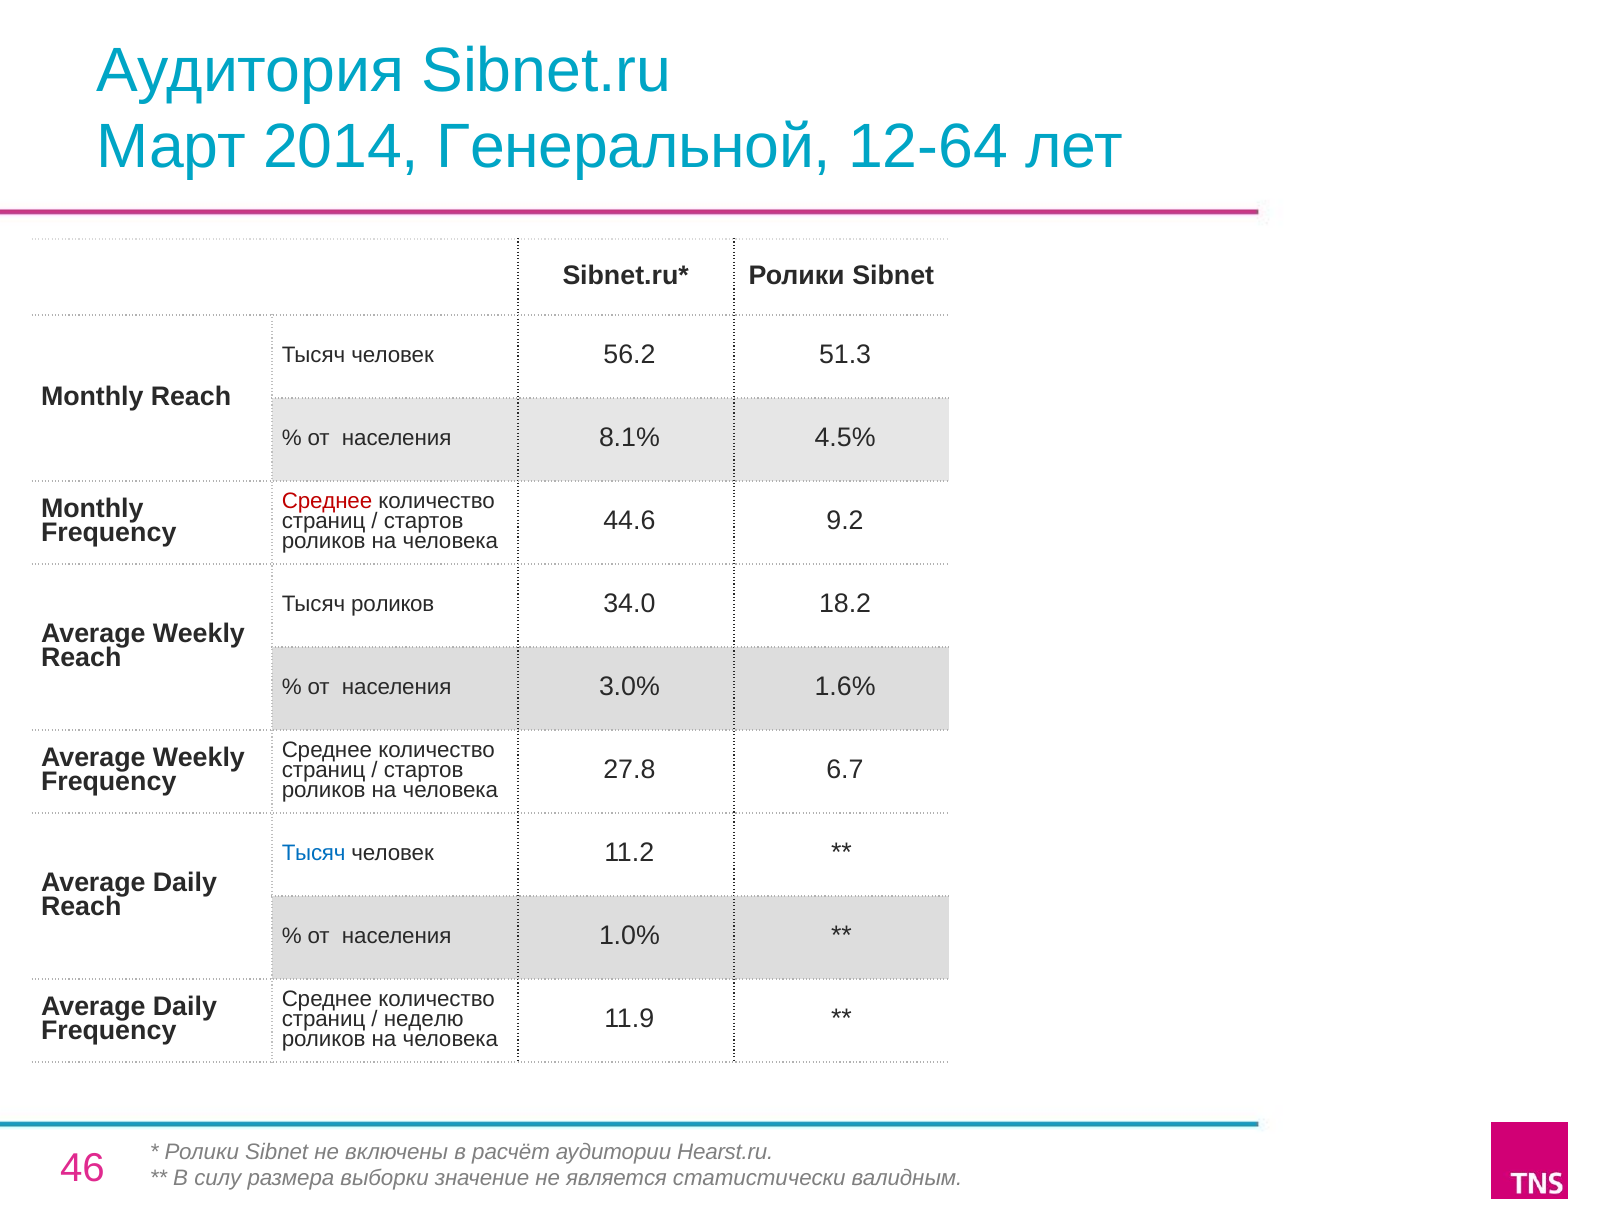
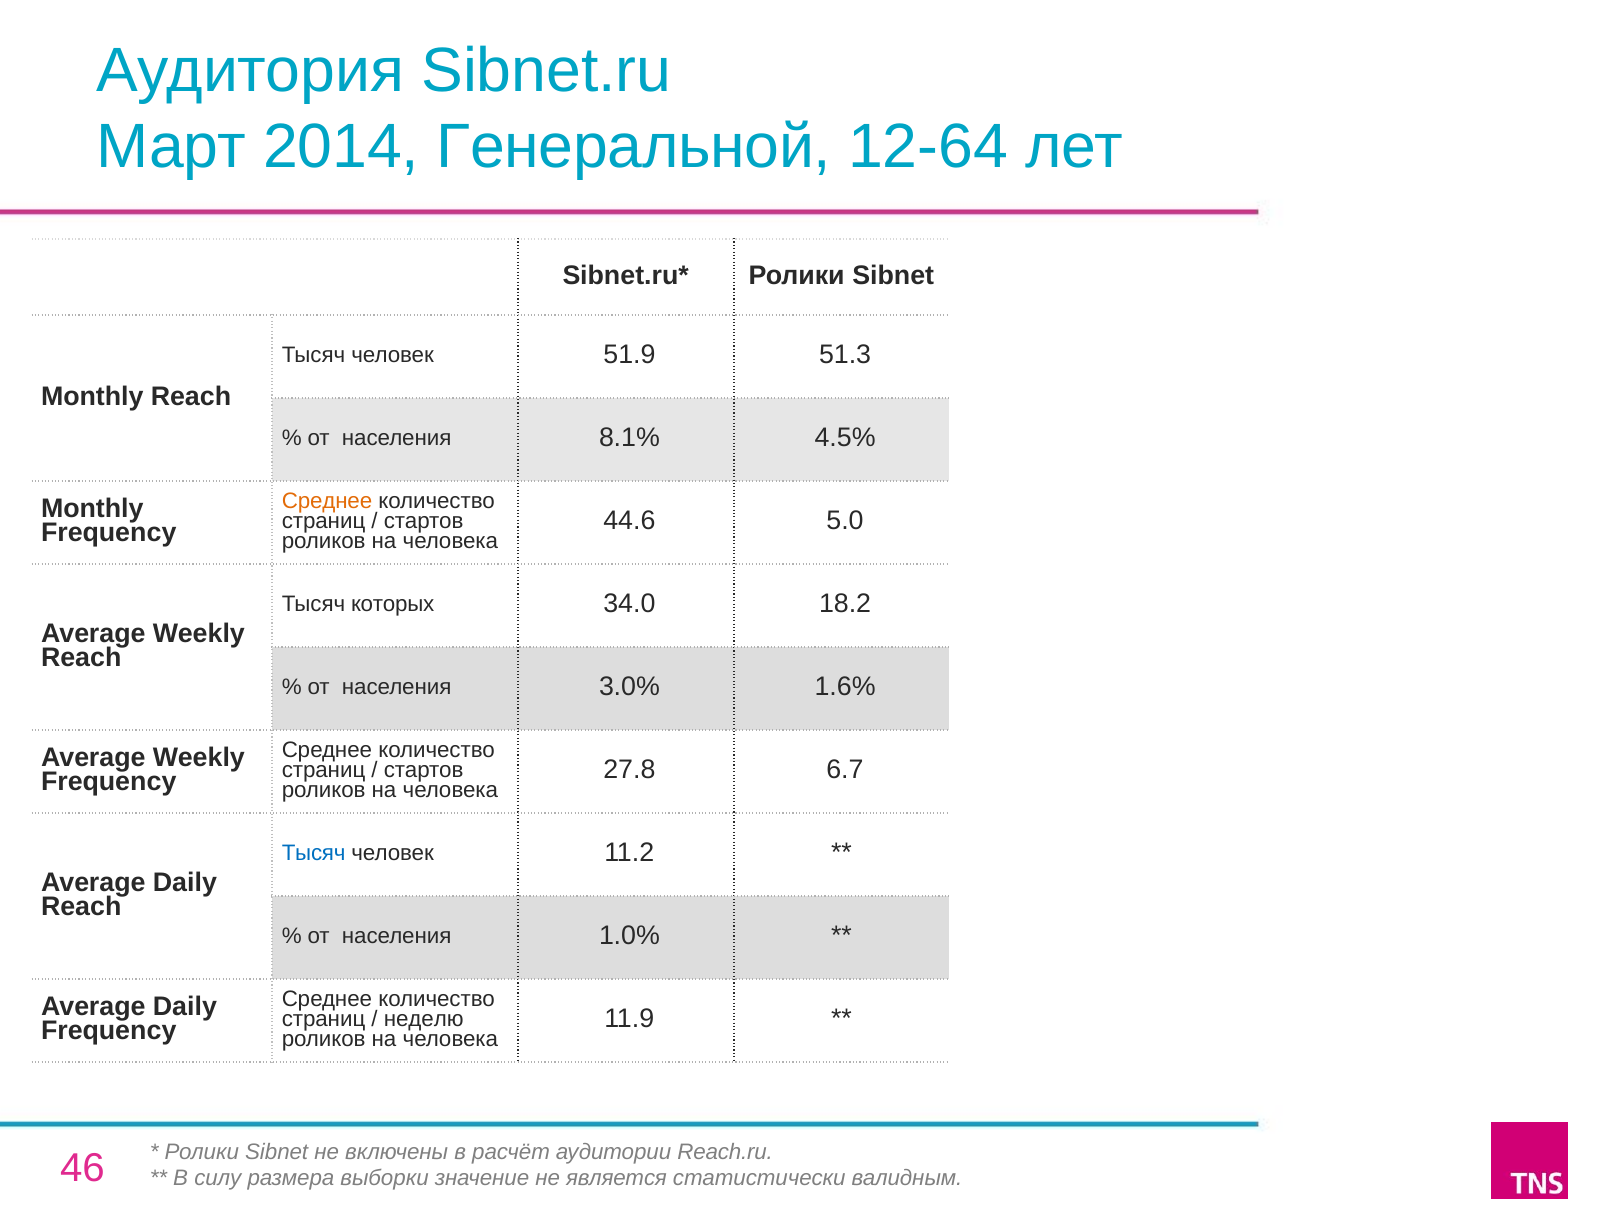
56.2: 56.2 -> 51.9 (629, 355)
Среднее colour: red -> orange (327, 501)
9.2: 9.2 -> 5.0 (845, 521)
Тысяч роликов: роликов -> которых (393, 604)
Hearst.ru: Hearst.ru -> Reach.ru (725, 1151)
